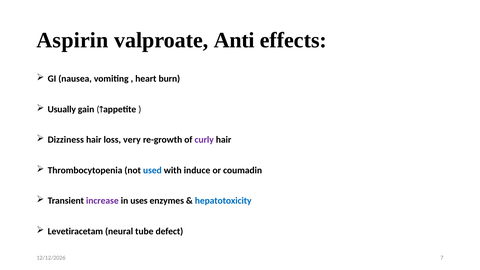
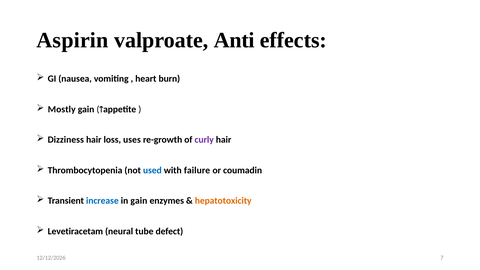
Usually: Usually -> Mostly (62, 109)
very: very -> uses (132, 140)
induce: induce -> failure (197, 170)
increase colour: purple -> blue (102, 201)
in uses: uses -> gain (139, 201)
hepatotoxicity colour: blue -> orange (223, 201)
